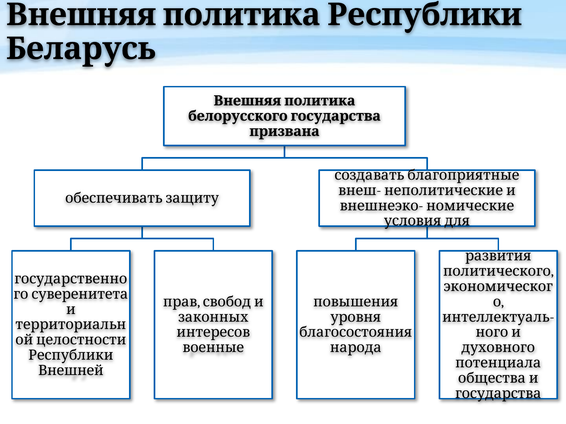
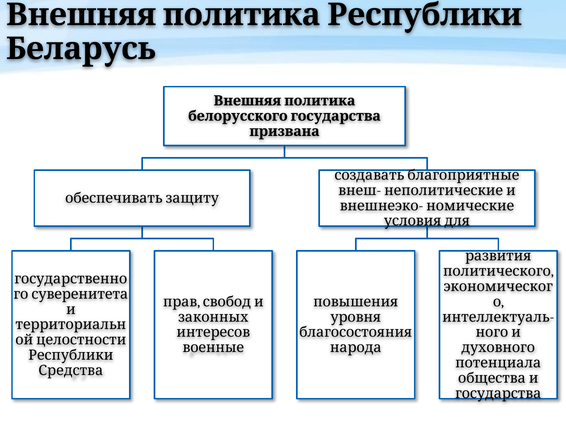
Внешней: Внешней -> Средства (71, 371)
